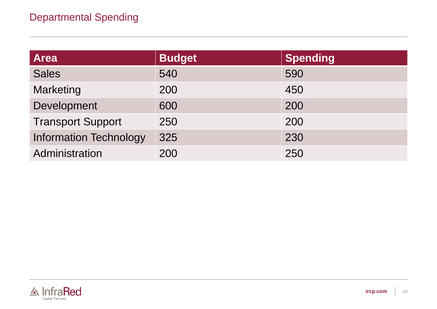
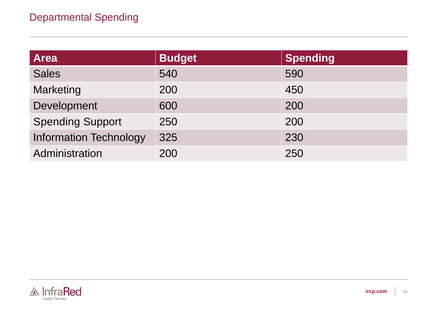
Transport: Transport -> Spending (57, 122)
